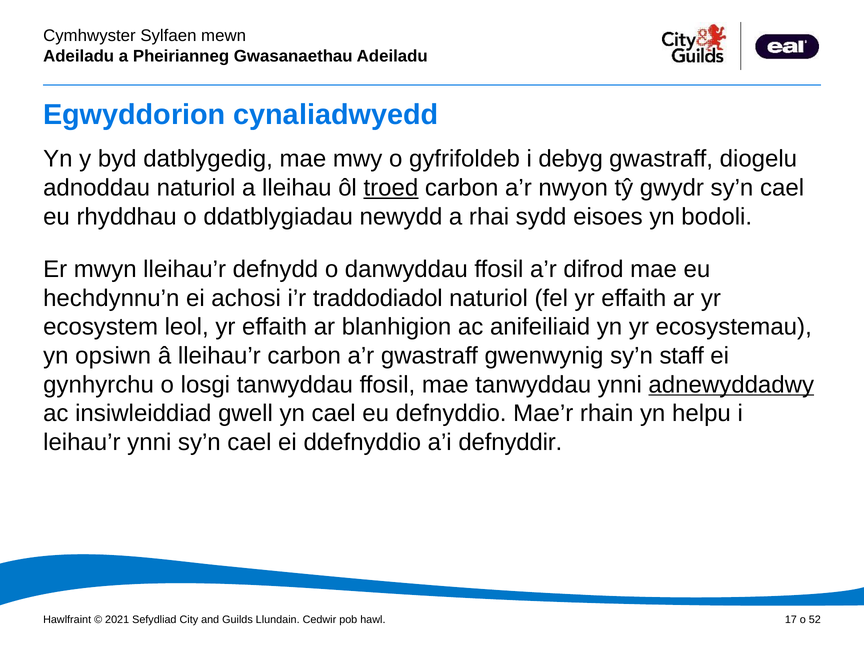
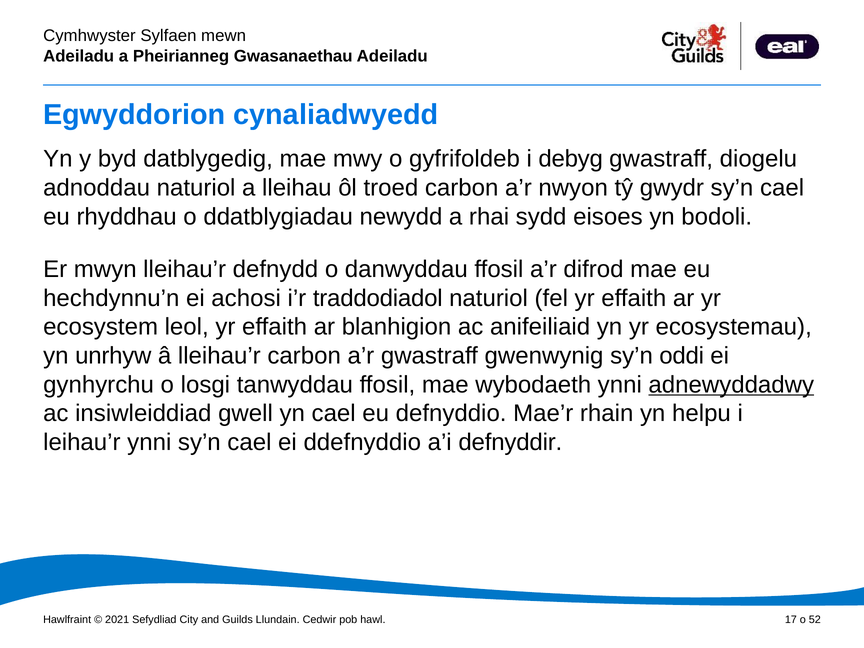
troed underline: present -> none (391, 188)
opsiwn: opsiwn -> unrhyw (113, 356)
staff: staff -> oddi (682, 356)
mae tanwyddau: tanwyddau -> wybodaeth (533, 385)
